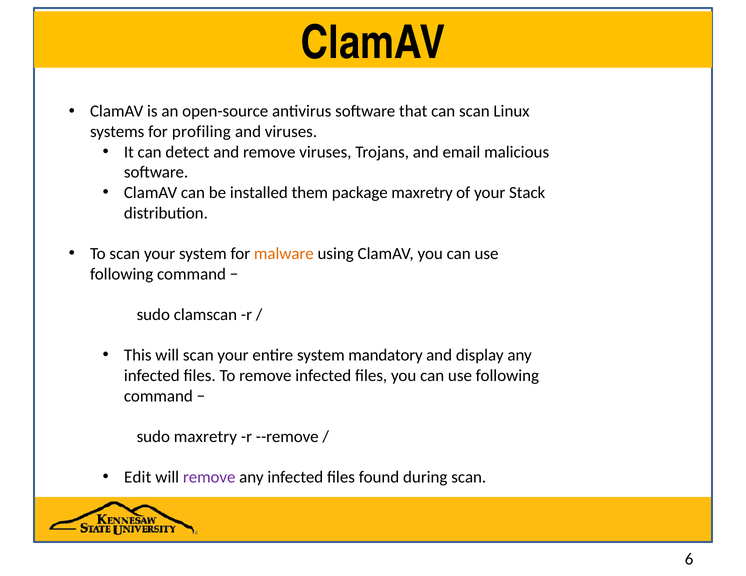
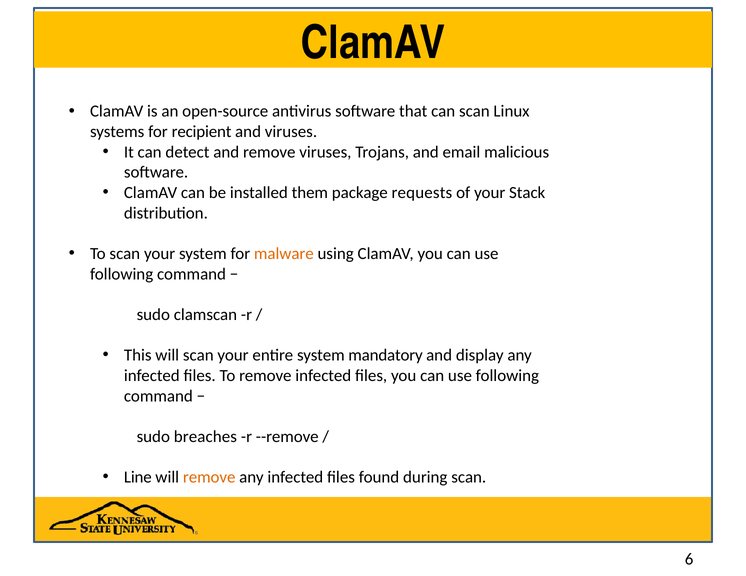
profiling: profiling -> recipient (202, 132)
package maxretry: maxretry -> requests (422, 193)
sudo maxretry: maxretry -> breaches (205, 437)
Edit: Edit -> Line (138, 478)
remove colour: purple -> orange (209, 478)
